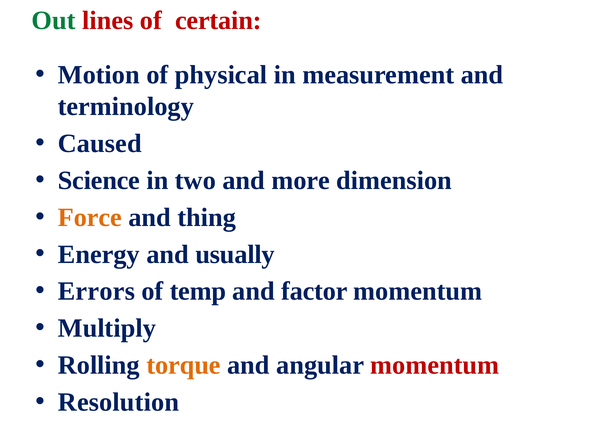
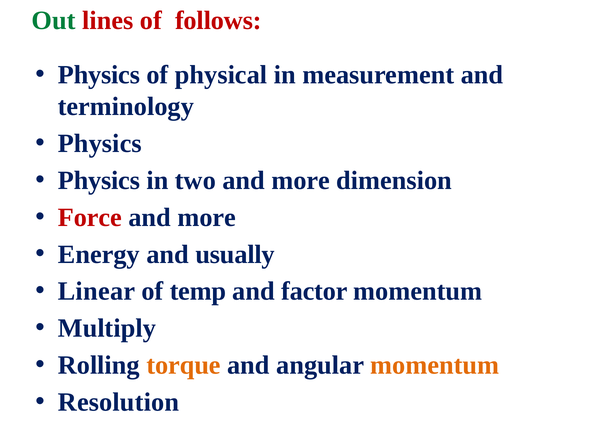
certain: certain -> follows (218, 21)
Motion: Motion -> Physics (99, 75)
Caused: Caused -> Physics (100, 143)
Science: Science -> Physics (99, 180)
Force colour: orange -> red (90, 217)
thing: thing -> more (207, 217)
Errors: Errors -> Linear (96, 291)
momentum colour: red -> orange (435, 365)
